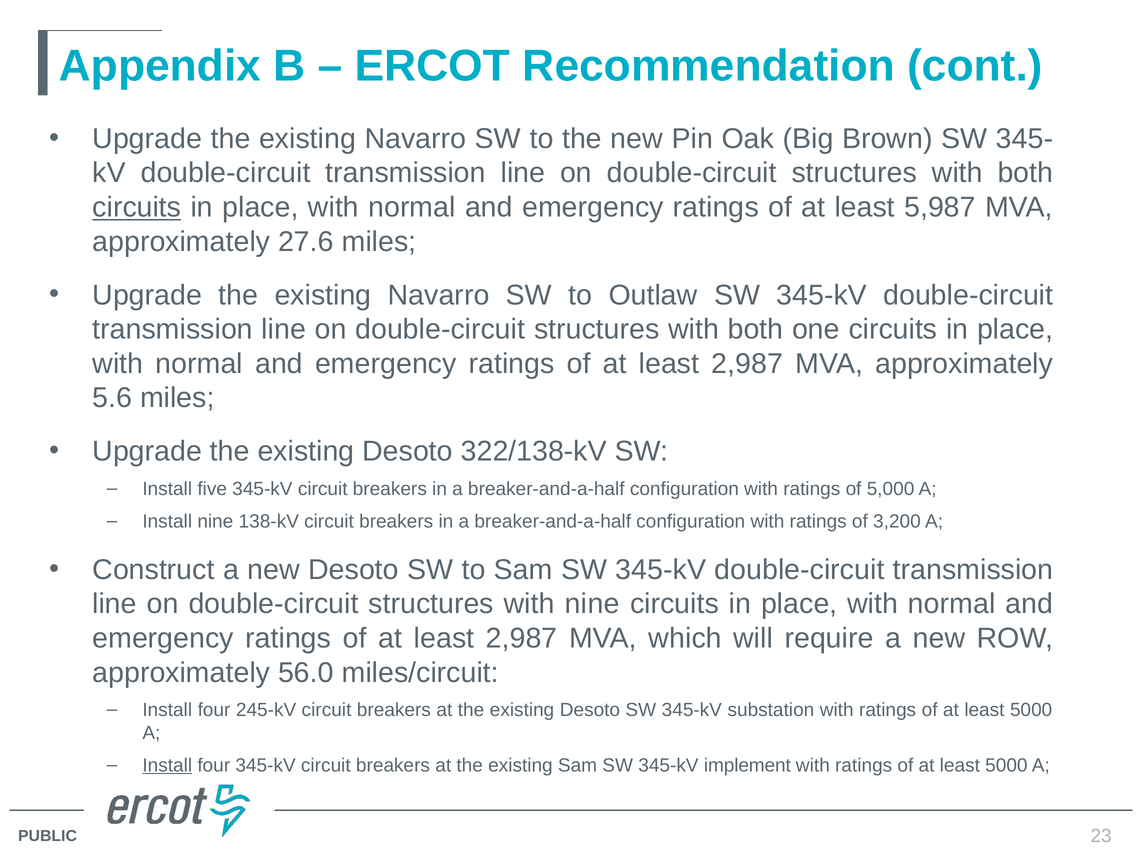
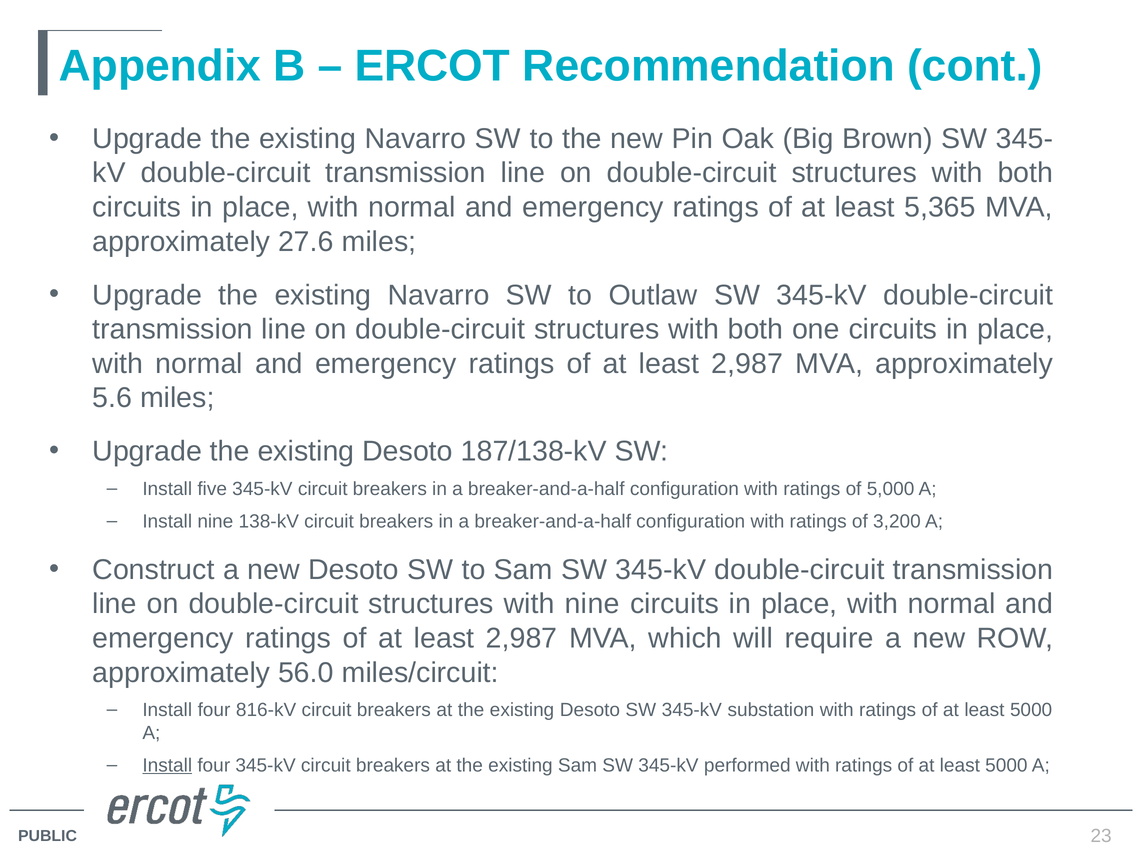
circuits underline: present -> none (137, 207)
5,987: 5,987 -> 5,365 (940, 207)
322/138-kV: 322/138-kV -> 187/138-kV (534, 451)
245-kV: 245-kV -> 816-kV (266, 710)
implement: implement -> performed (747, 765)
